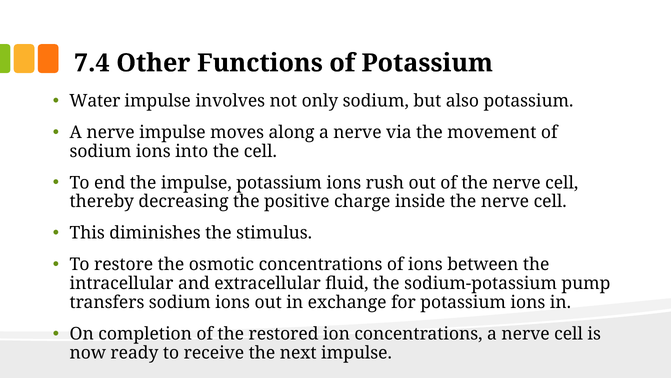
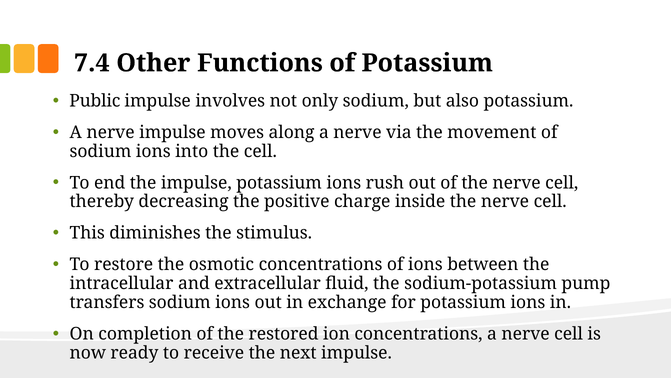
Water: Water -> Public (95, 101)
